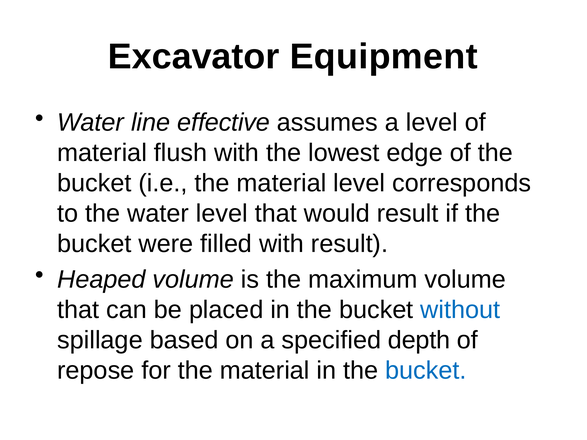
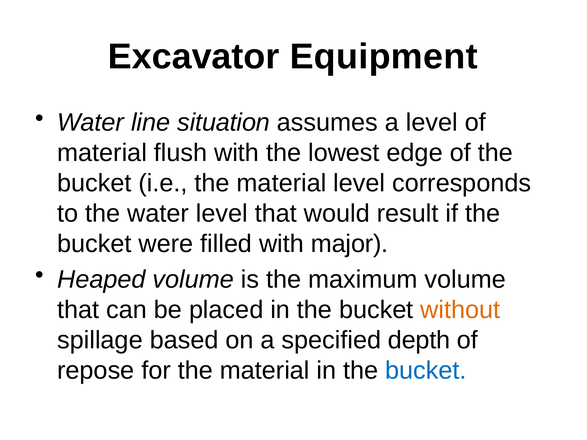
effective: effective -> situation (224, 123)
with result: result -> major (350, 244)
without colour: blue -> orange (460, 310)
